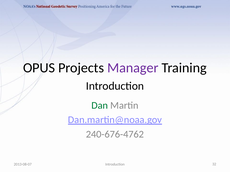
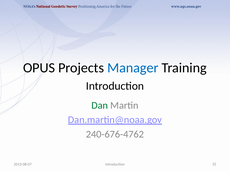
Manager colour: purple -> blue (133, 68)
